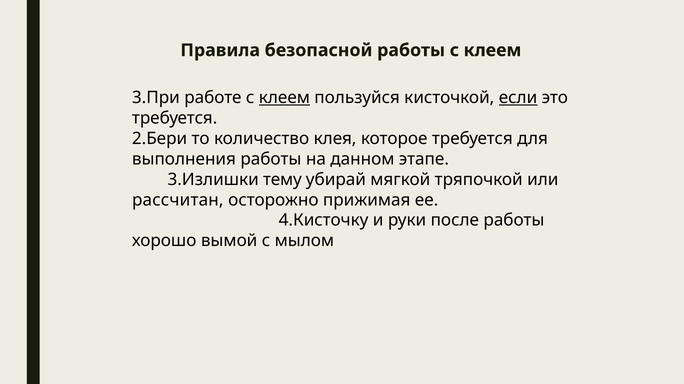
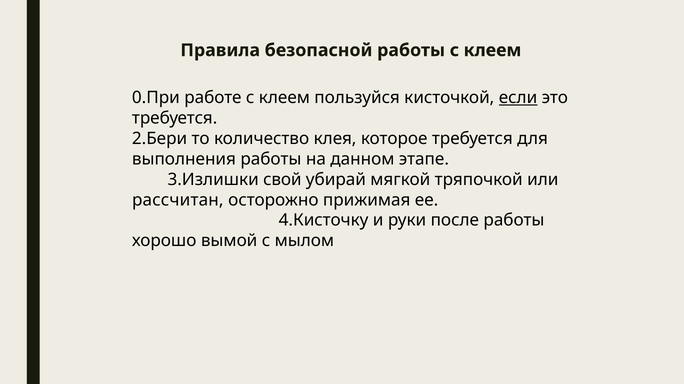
3.При: 3.При -> 0.При (156, 98)
клеем underline: present -> none (284, 98)
тему: тему -> свой (282, 180)
